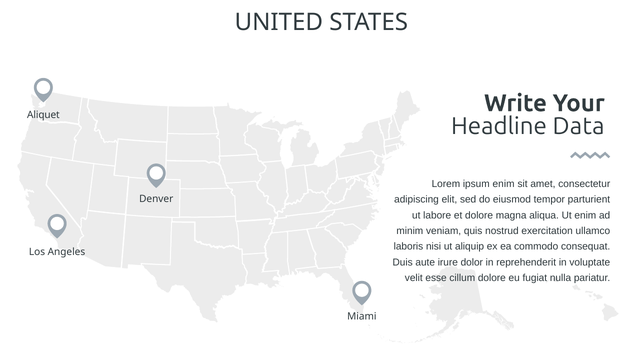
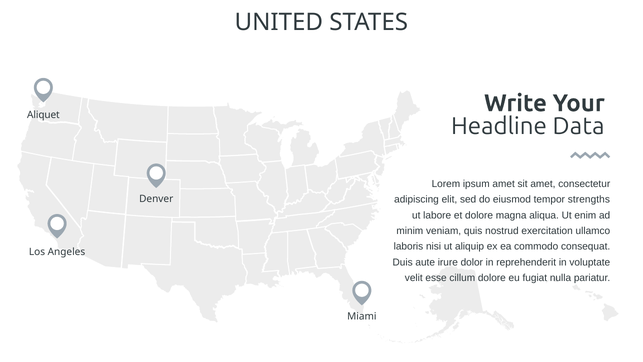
ipsum enim: enim -> amet (504, 184)
parturient: parturient -> strengths (589, 199)
